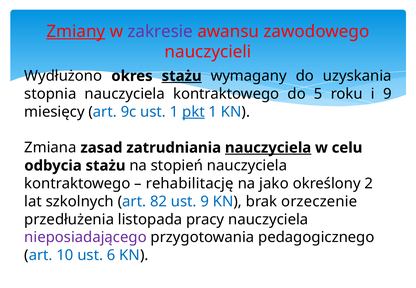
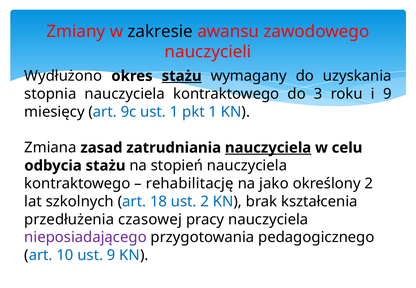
Zmiany underline: present -> none (76, 31)
zakresie colour: purple -> black (160, 31)
5: 5 -> 3 (318, 94)
pkt underline: present -> none (194, 112)
82: 82 -> 18 (159, 202)
ust 9: 9 -> 2 (205, 202)
orzeczenie: orzeczenie -> kształcenia (319, 202)
listopada: listopada -> czasowej (150, 219)
ust 6: 6 -> 9 (111, 255)
